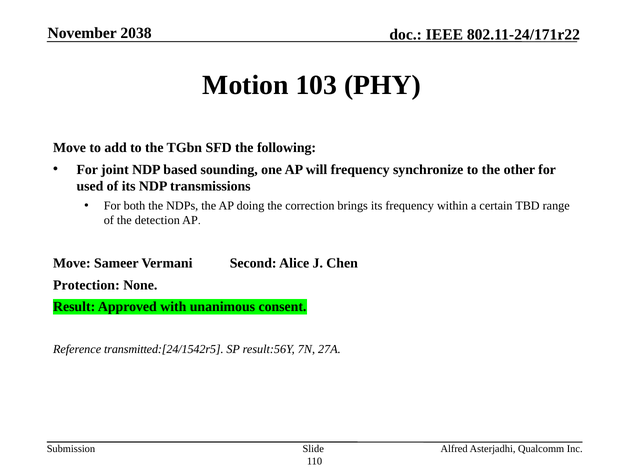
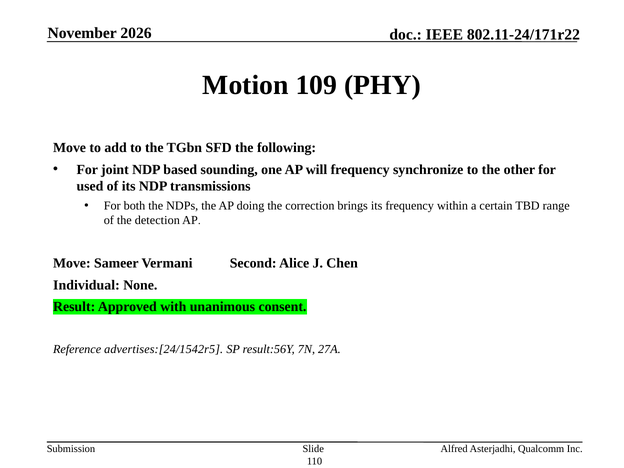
2038: 2038 -> 2026 (136, 33)
103: 103 -> 109 (316, 85)
Protection: Protection -> Individual (86, 285)
transmitted:[24/1542r5: transmitted:[24/1542r5 -> advertises:[24/1542r5 (164, 349)
